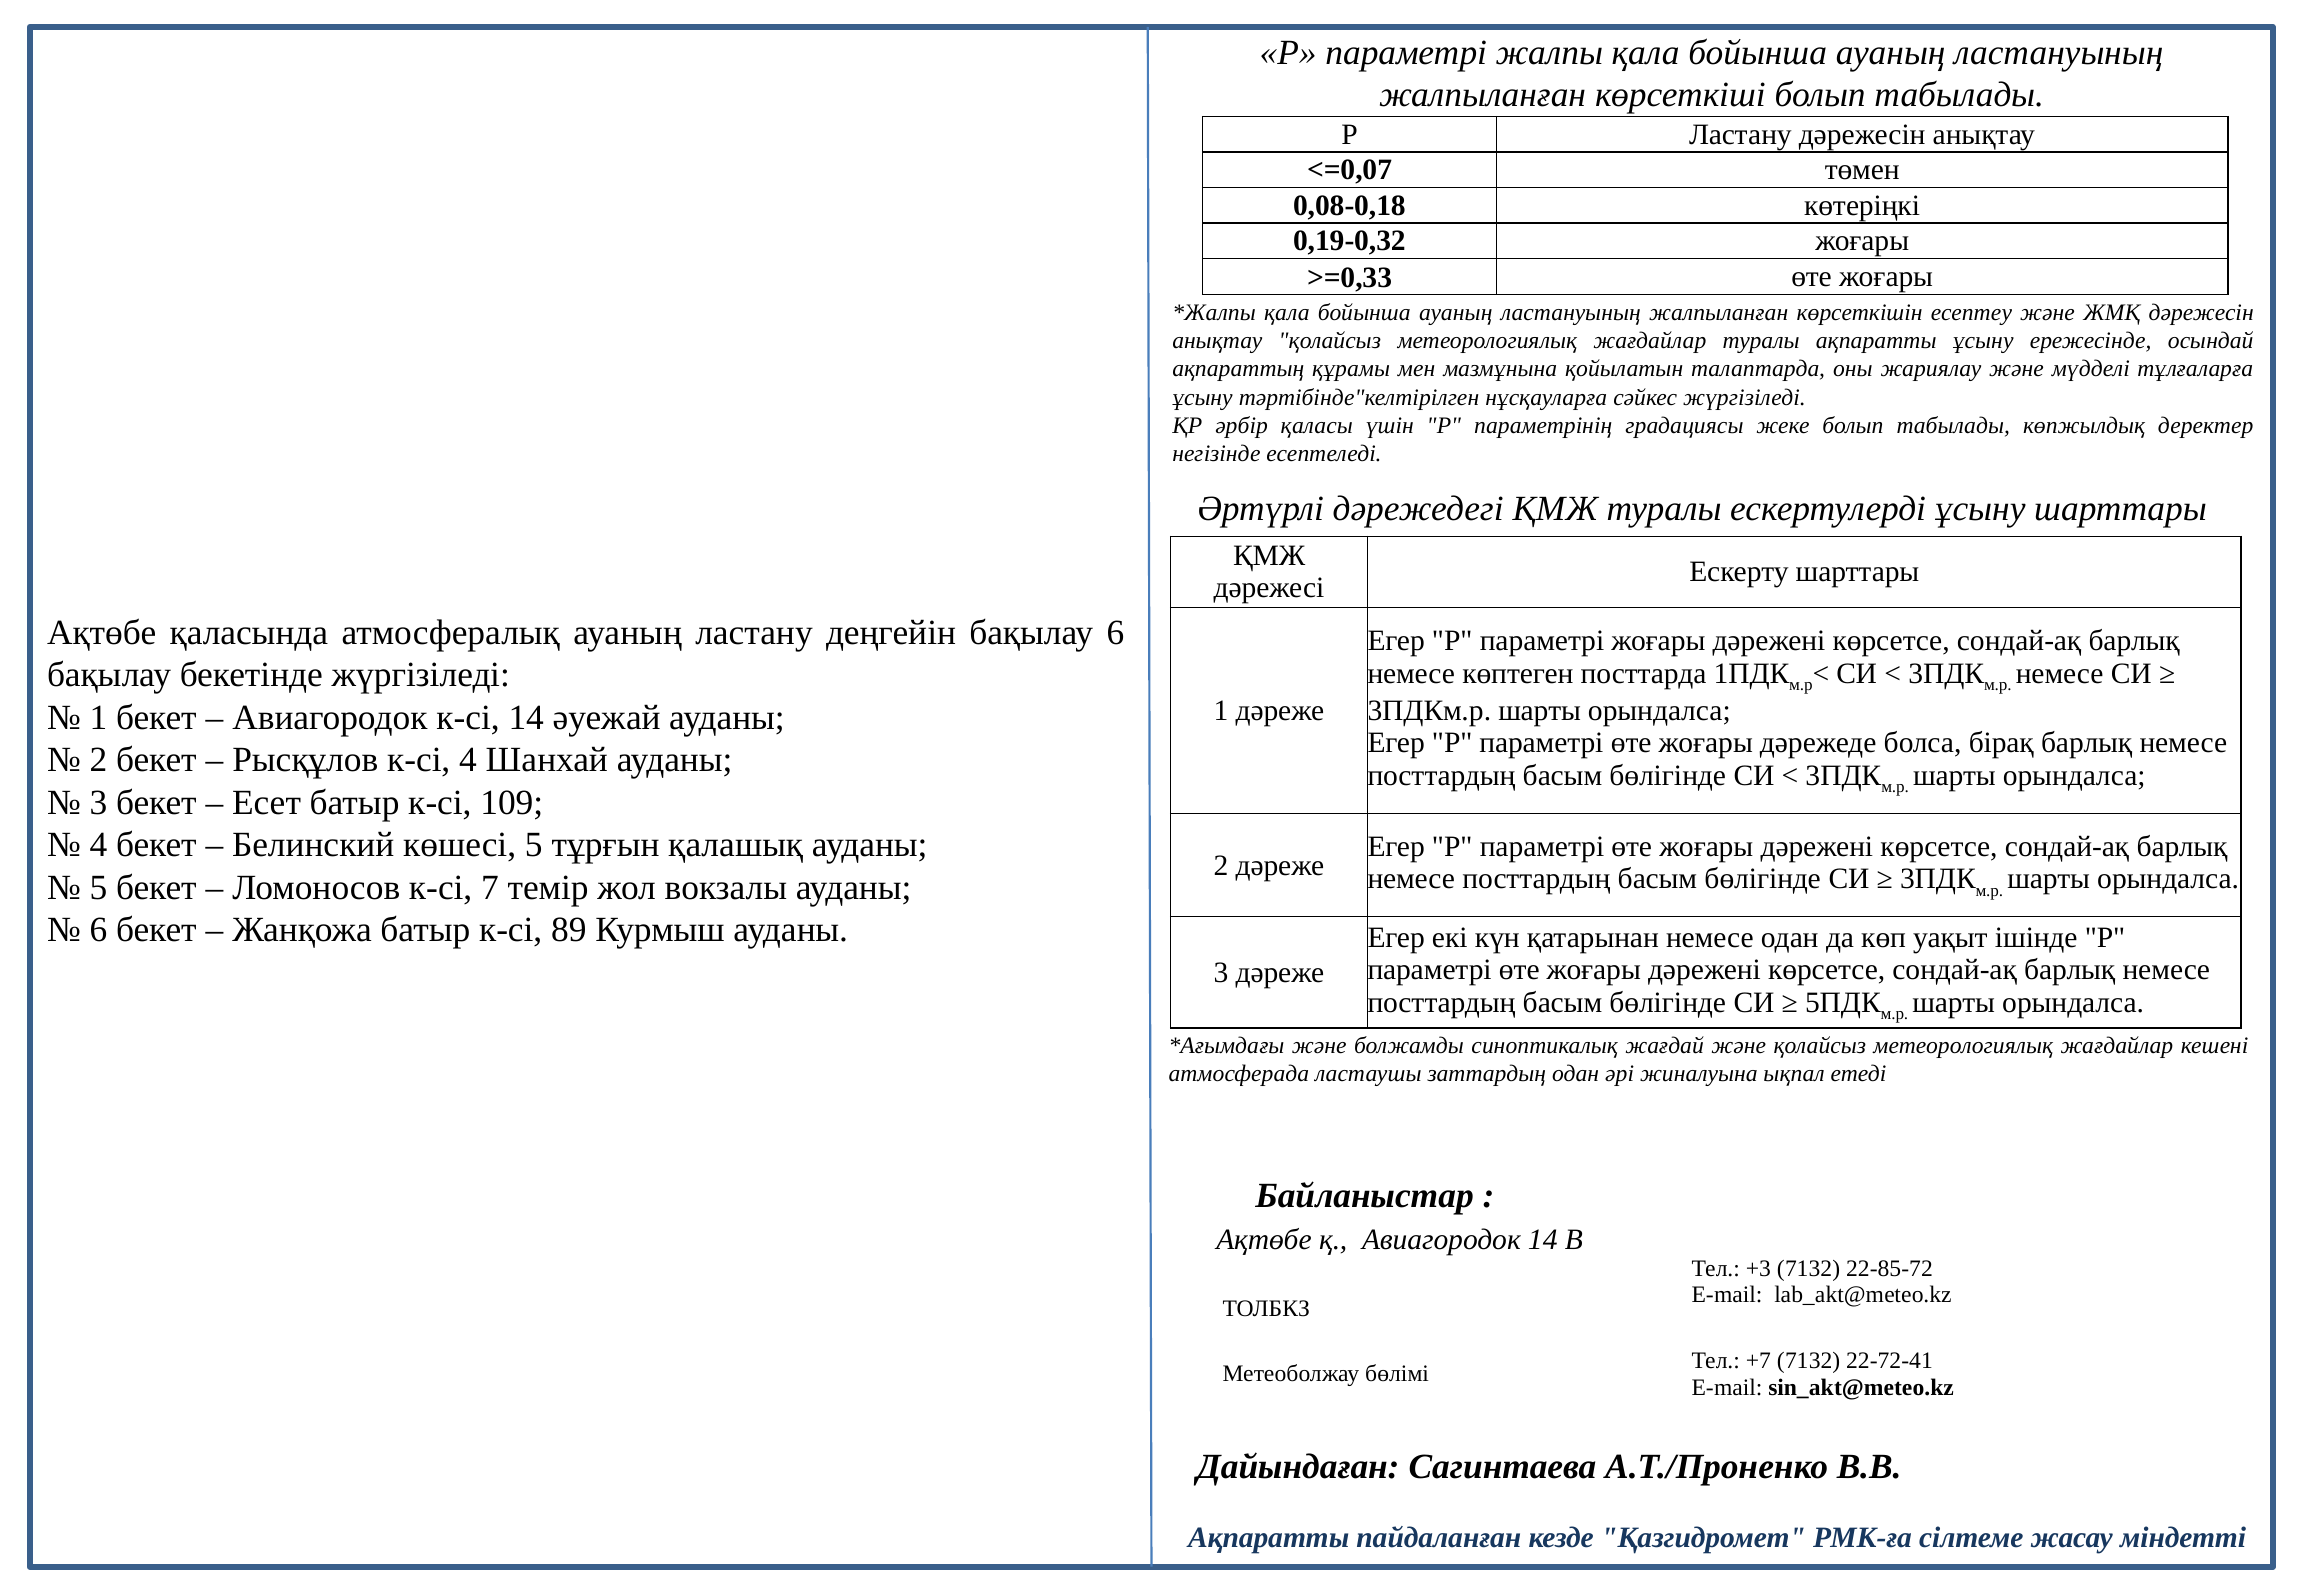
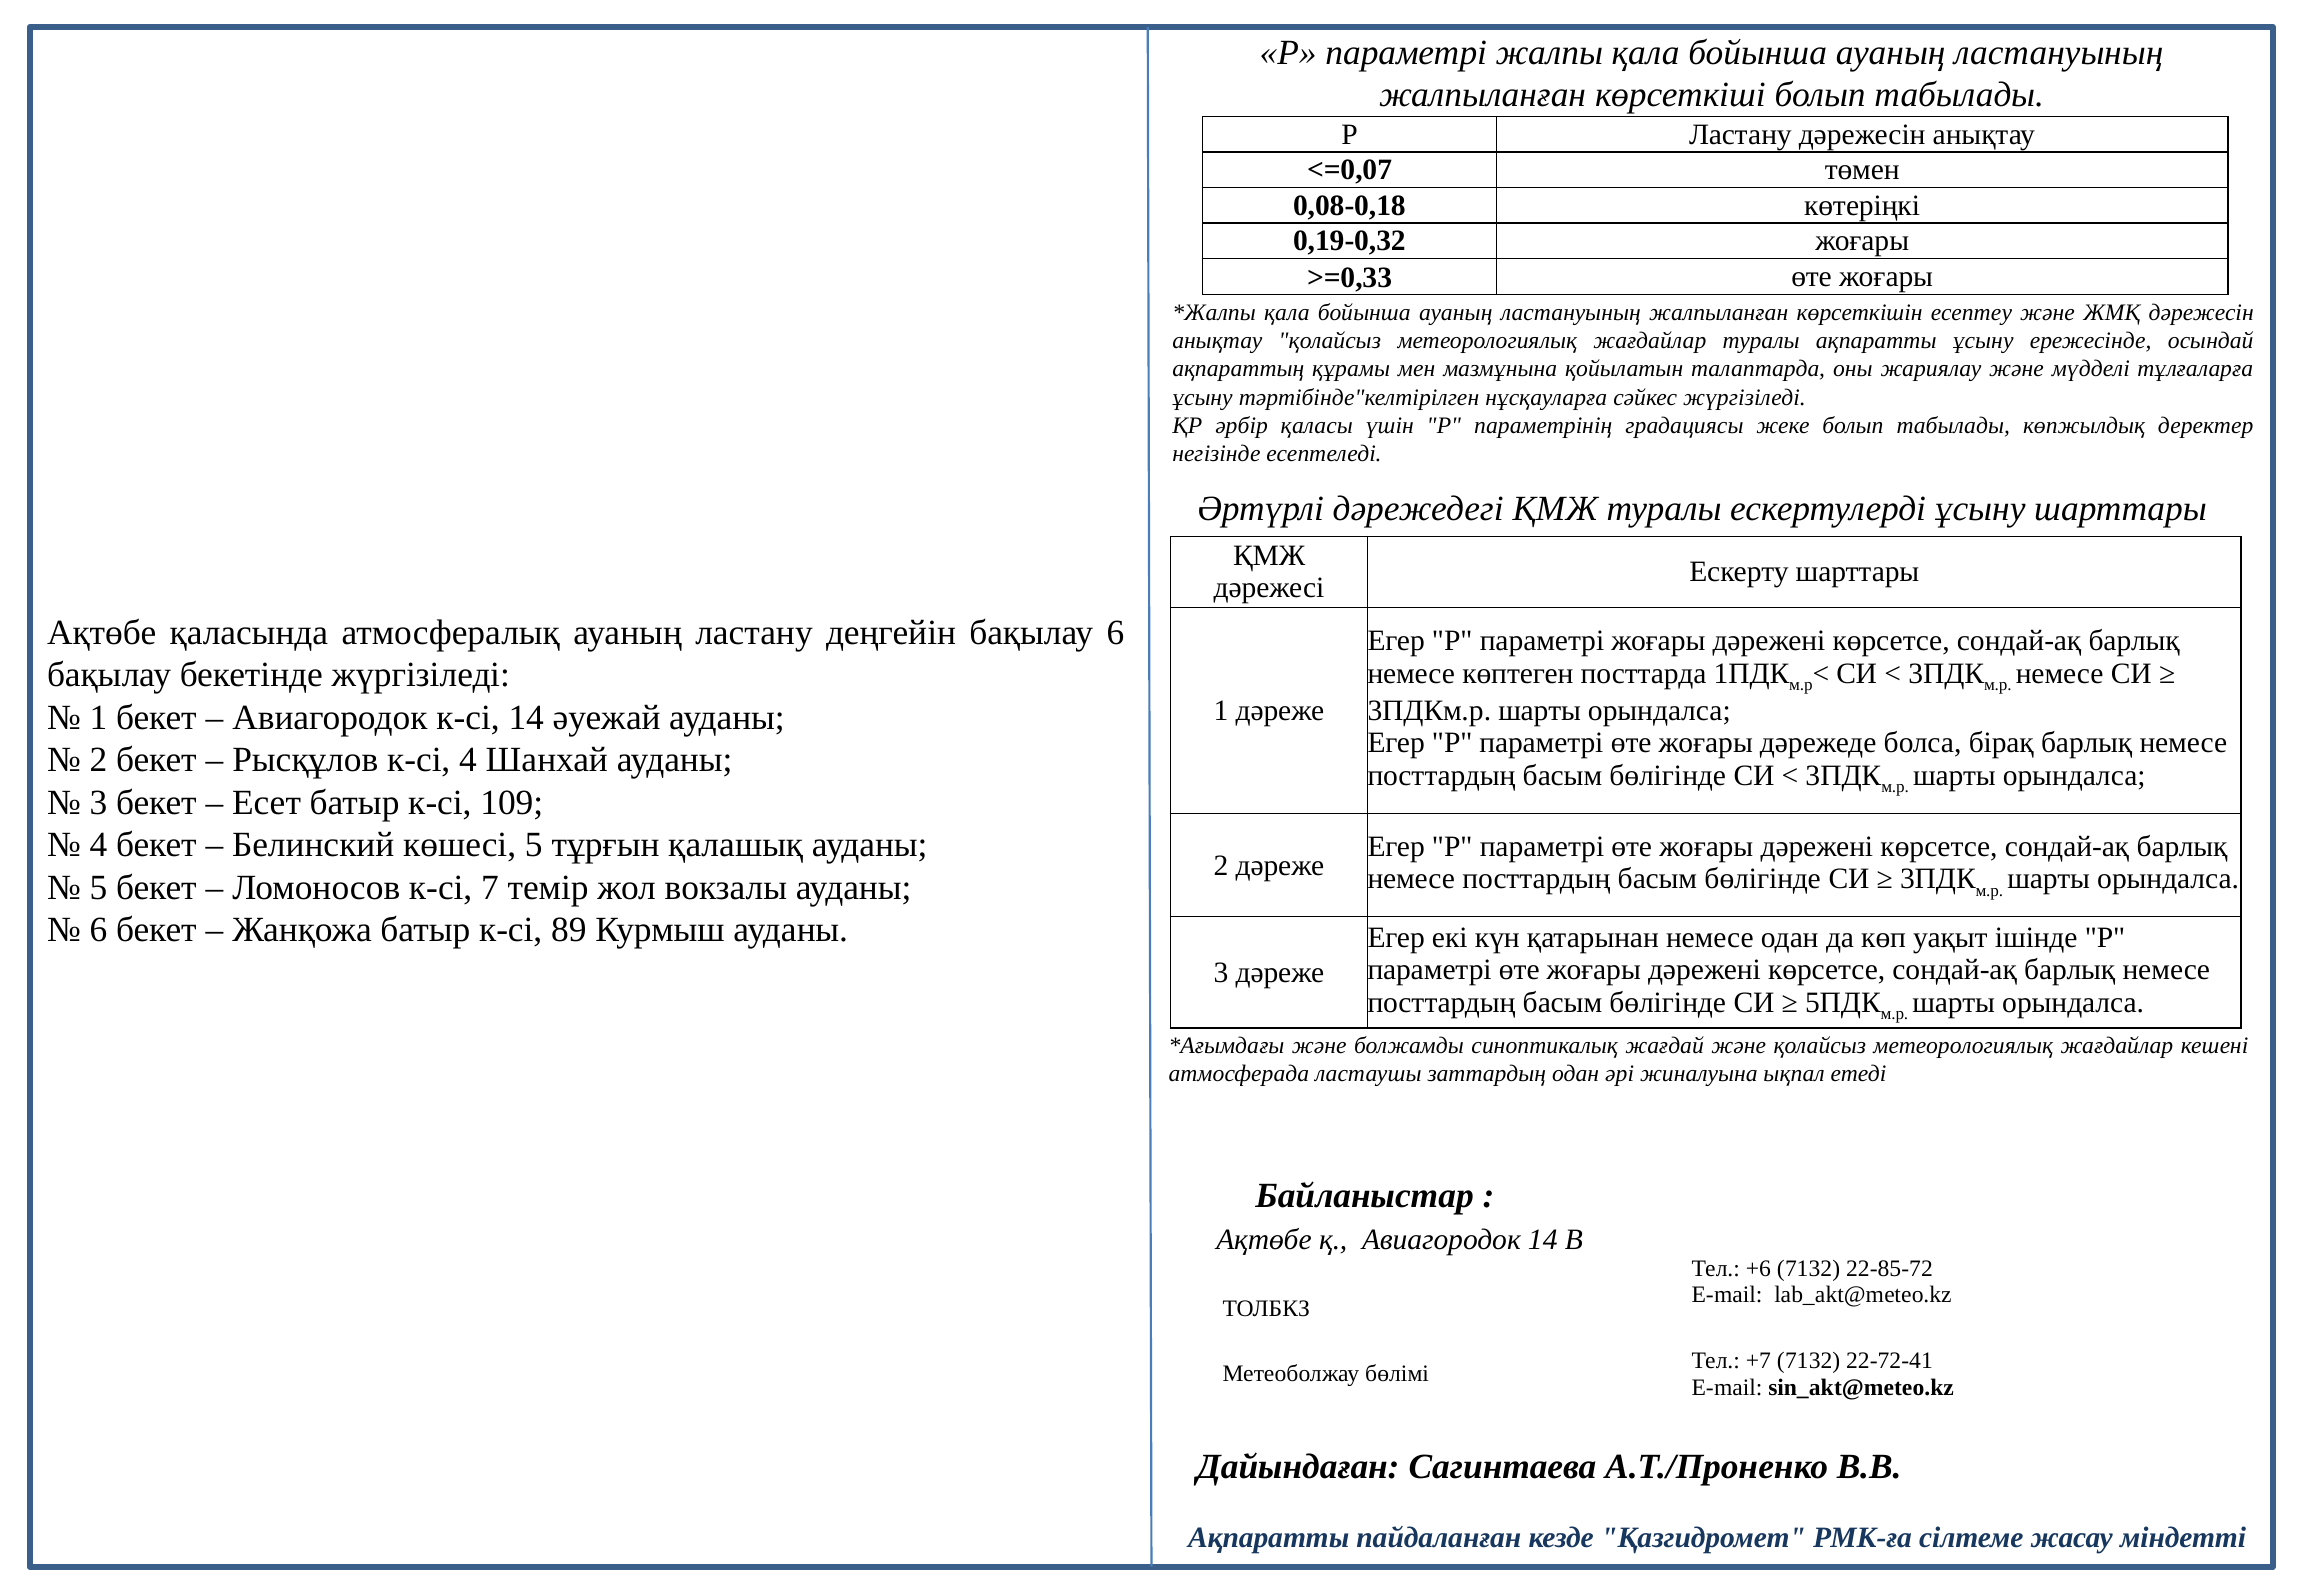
+3: +3 -> +6 (1758, 1269)
